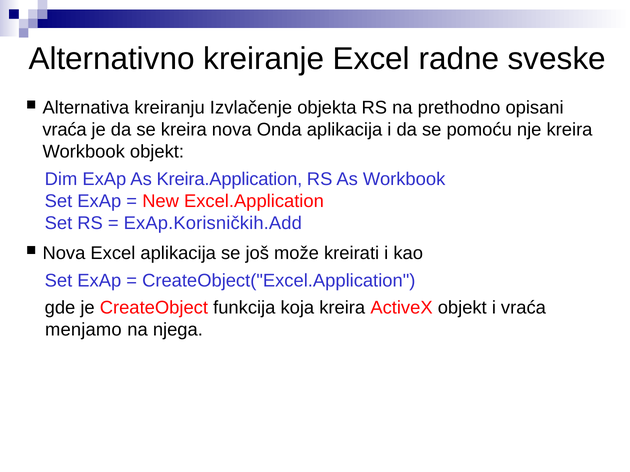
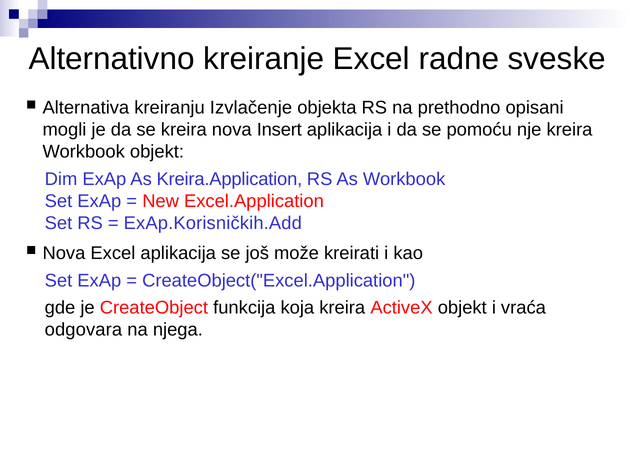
vraća: vraća -> mogli (64, 130)
Onda: Onda -> Insert (279, 130)
menjamo: menjamo -> odgovara (83, 330)
